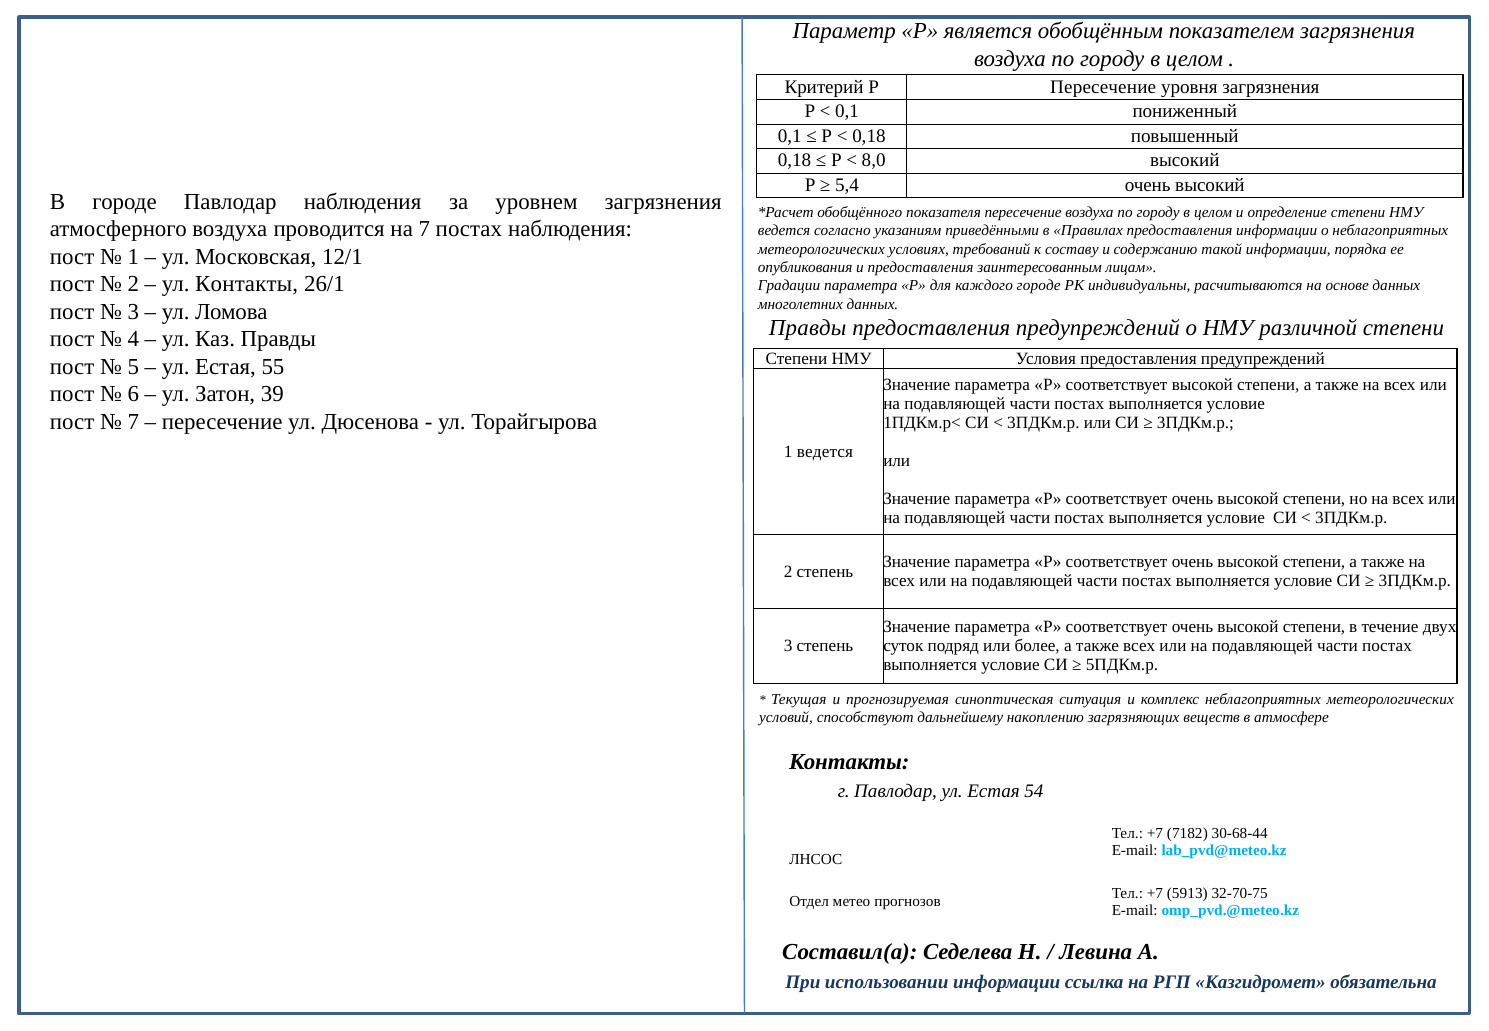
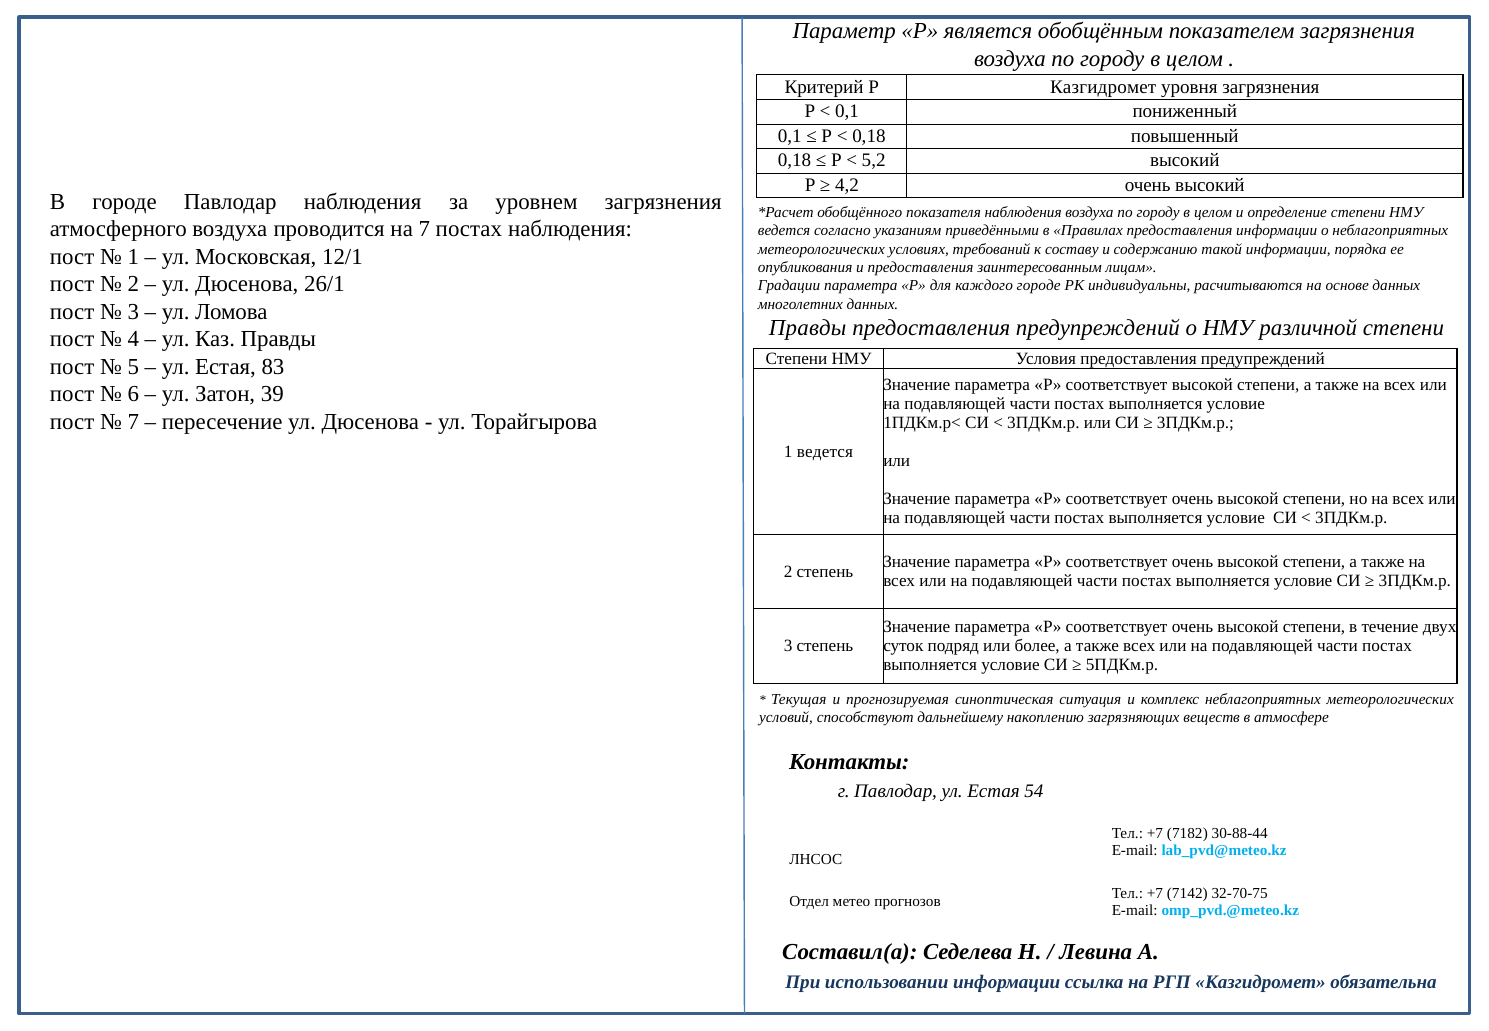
Р Пересечение: Пересечение -> Казгидромет (1103, 87)
8,0: 8,0 -> 5,2 (874, 161)
5,4: 5,4 -> 4,2 (847, 185)
показателя пересечение: пересечение -> наблюдения (1023, 213)
Контакты: Контакты -> Дюсенова (247, 284)
55: 55 -> 83 (273, 367)
30-68-44: 30-68-44 -> 30-88-44 (1240, 833)
5913: 5913 -> 7142 (1187, 893)
